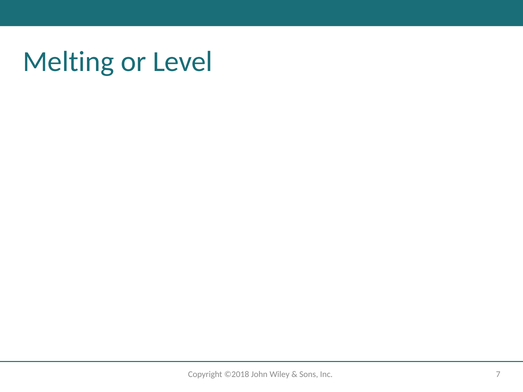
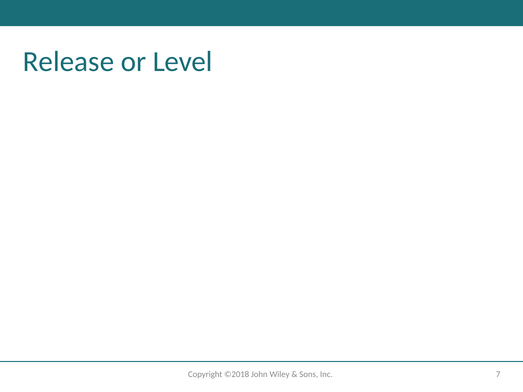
Melting: Melting -> Release (68, 62)
